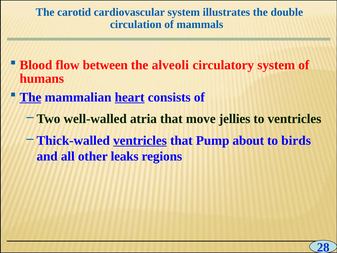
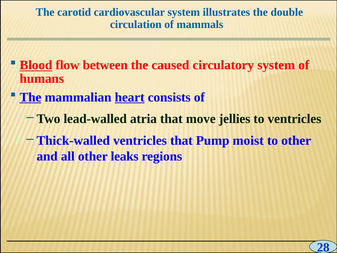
Blood underline: none -> present (36, 65)
alveoli: alveoli -> caused (170, 65)
well-walled: well-walled -> lead-walled (95, 119)
ventricles underline: present -> none (140, 140)
about: about -> moist (248, 140)
to birds: birds -> other (296, 140)
